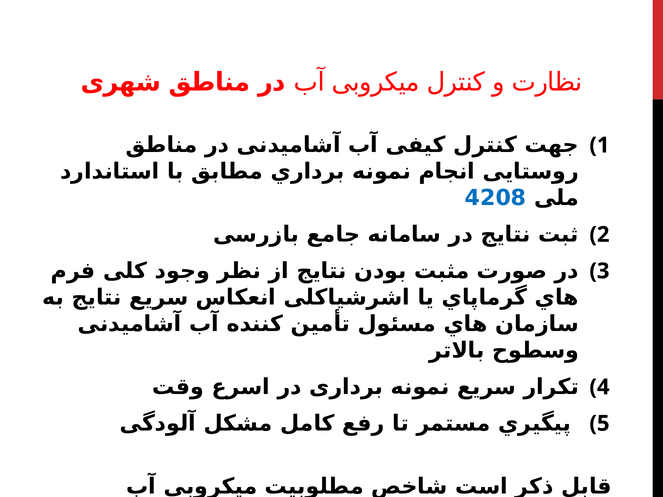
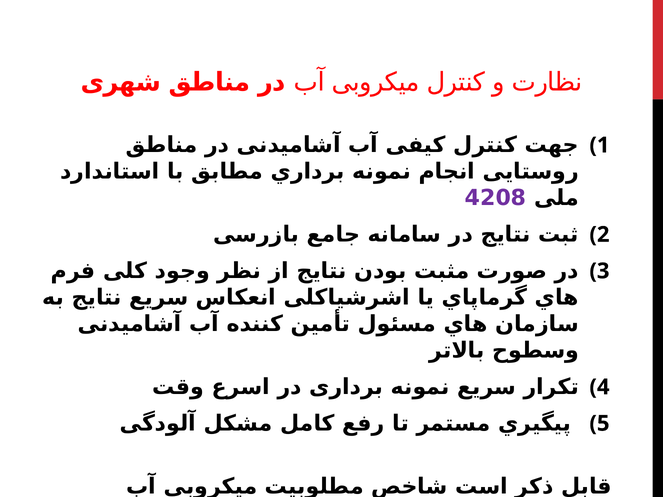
4208 colour: blue -> purple (496, 198)
